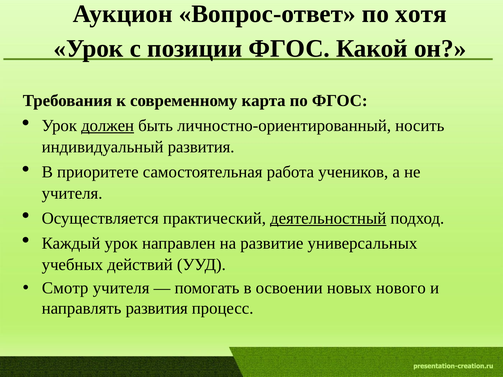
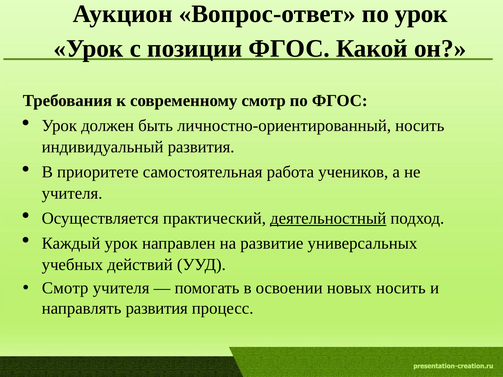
по хотя: хотя -> урок (421, 14)
современному карта: карта -> смотр (264, 101)
должен underline: present -> none (108, 126)
новых нового: нового -> носить (401, 288)
